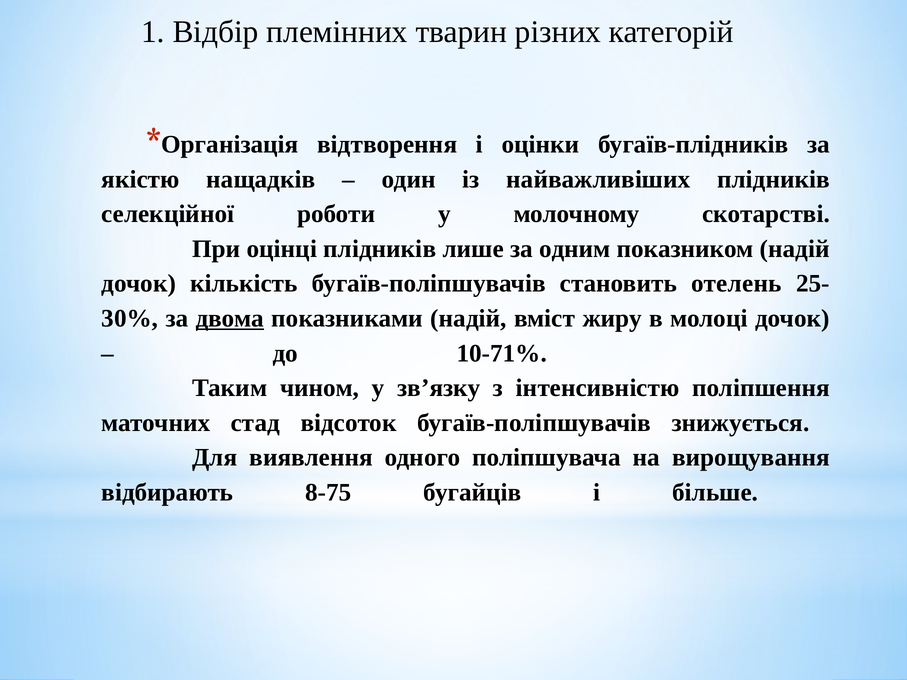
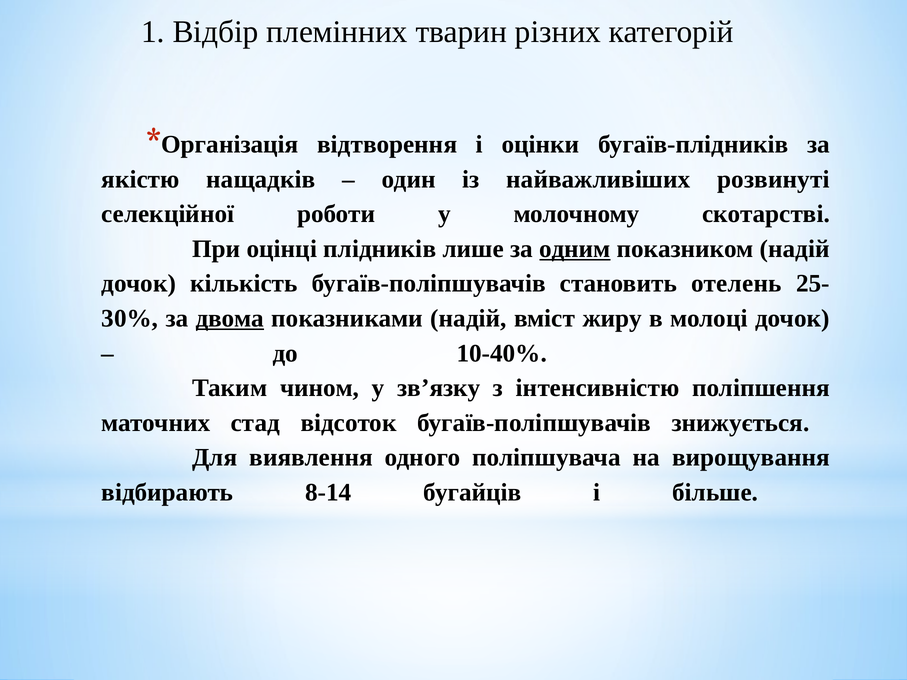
найважливіших плідників: плідників -> розвинуті (774, 179)
одним underline: none -> present (575, 249)
10-71%: 10-71% -> 10-40% (502, 353)
8-75: 8-75 -> 8-14 (328, 492)
